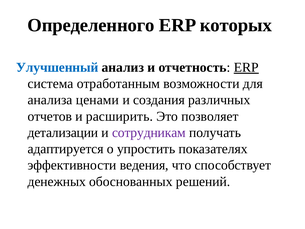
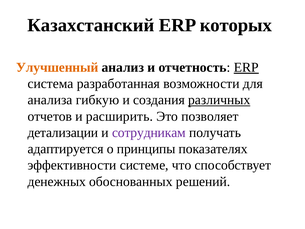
Определенного: Определенного -> Казахстанский (91, 25)
Улучшенный colour: blue -> orange (57, 67)
отработанным: отработанным -> разработанная (118, 84)
ценами: ценами -> гибкую (98, 100)
различных underline: none -> present (219, 100)
упростить: упростить -> принципы (146, 149)
ведения: ведения -> системе (144, 165)
